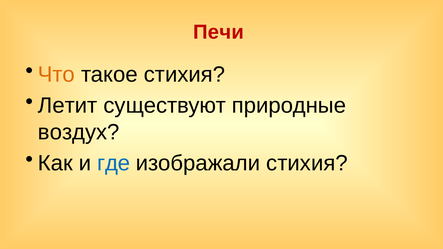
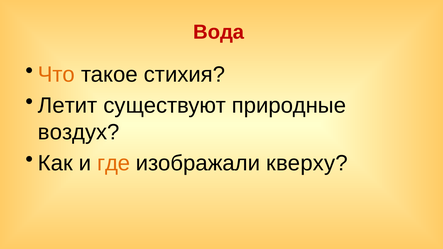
Печи: Печи -> Вода (219, 32)
где colour: blue -> orange (114, 163)
изображали стихия: стихия -> кверху (307, 163)
